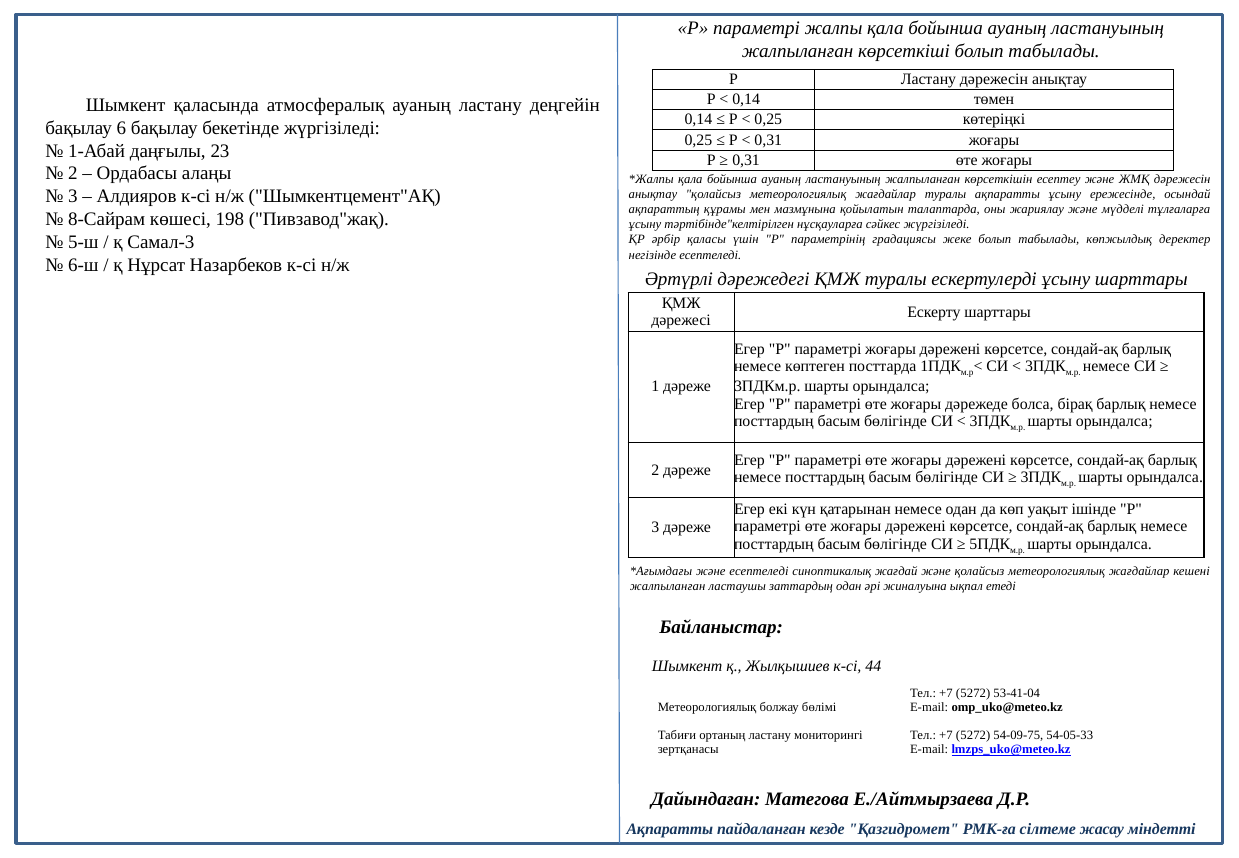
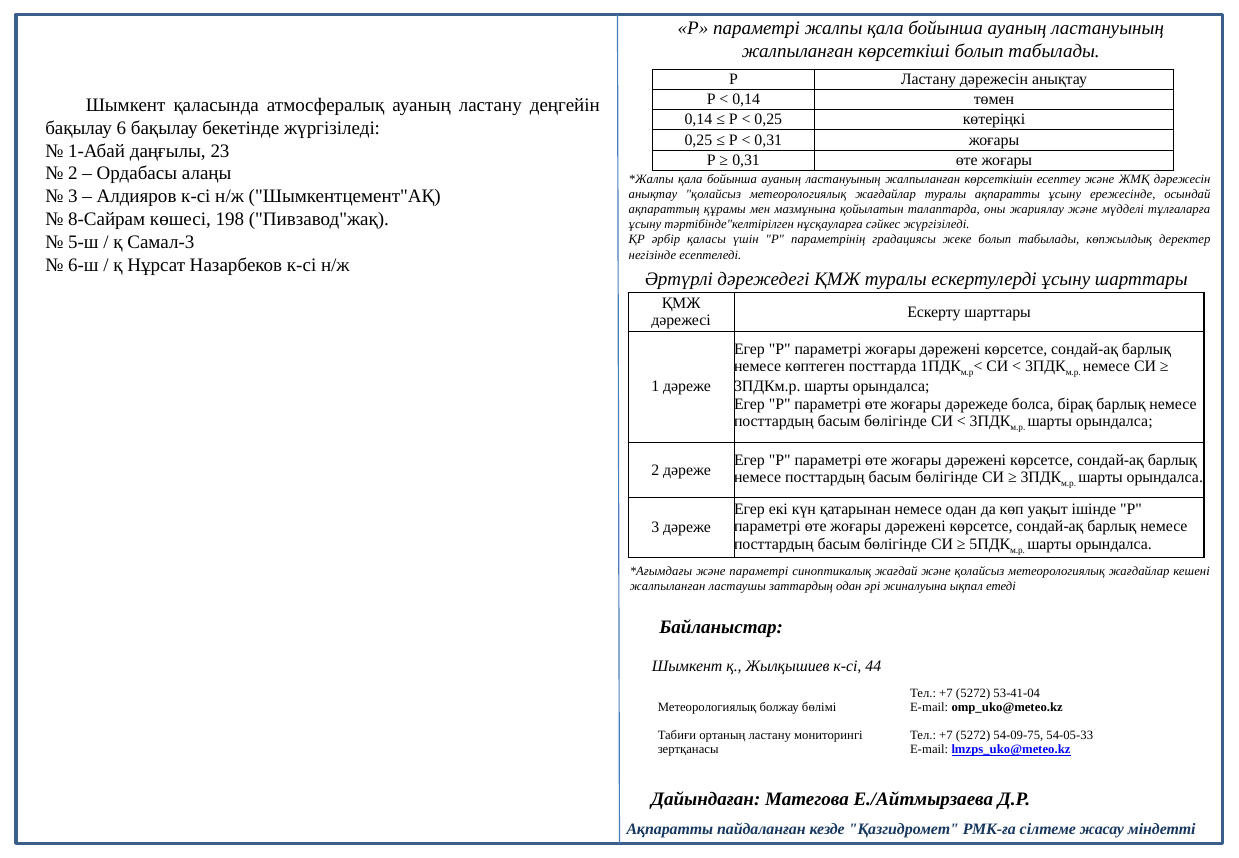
және есептеледі: есептеледі -> параметрі (759, 571)
